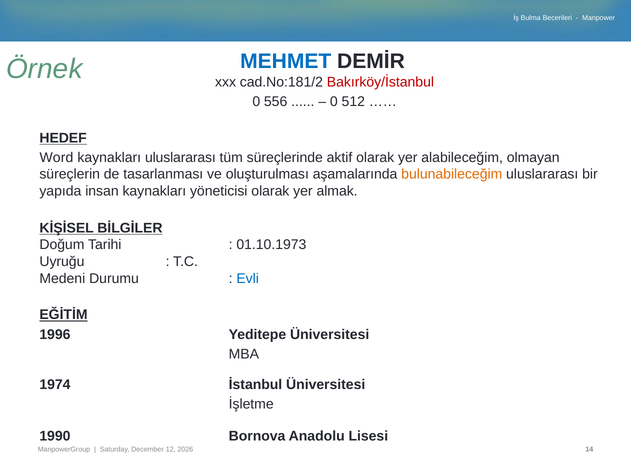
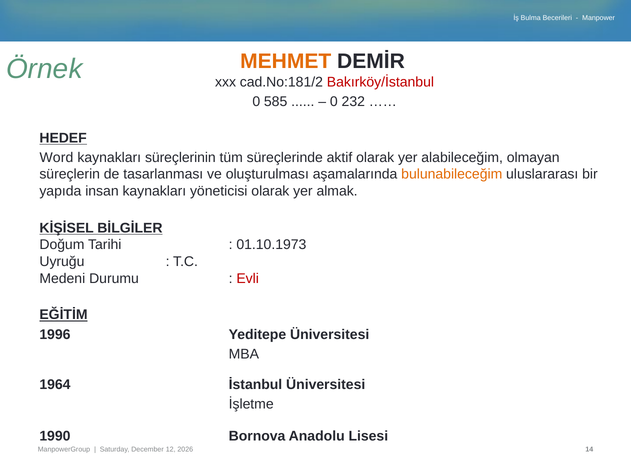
MEHMET colour: blue -> orange (286, 61)
556: 556 -> 585 (276, 102)
512: 512 -> 232 (353, 102)
kaynakları uluslararası: uluslararası -> süreçlerinin (180, 158)
Evli colour: blue -> red (248, 279)
1974: 1974 -> 1964 (55, 385)
